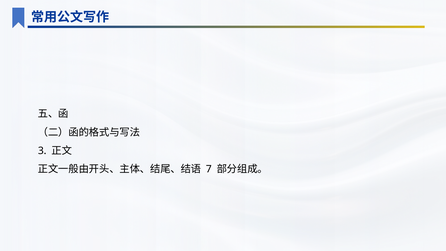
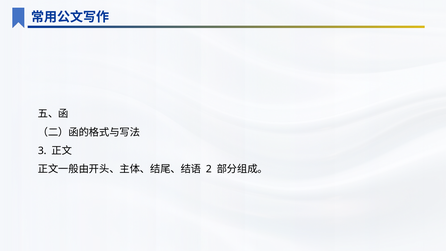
7: 7 -> 2 (209, 169)
